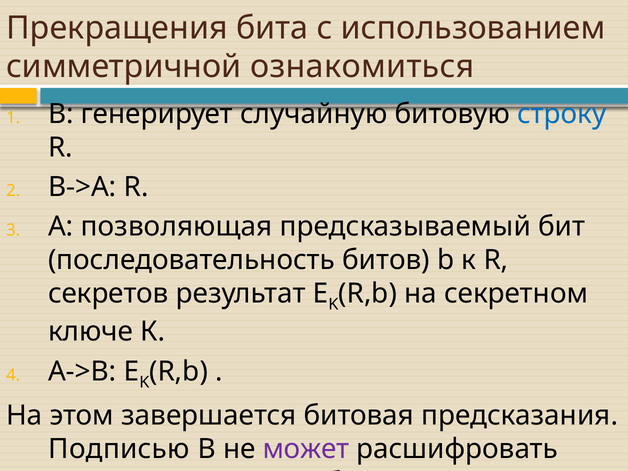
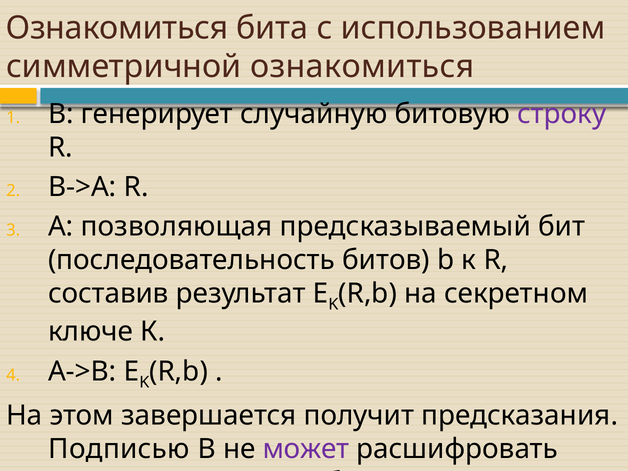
Прекращения: Прекращения -> Ознакомиться (117, 28)
строку colour: blue -> purple (562, 114)
секретов: секретов -> составив (108, 294)
битовая: битовая -> получит (359, 416)
